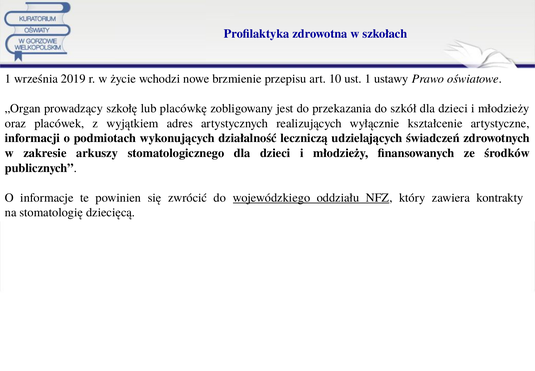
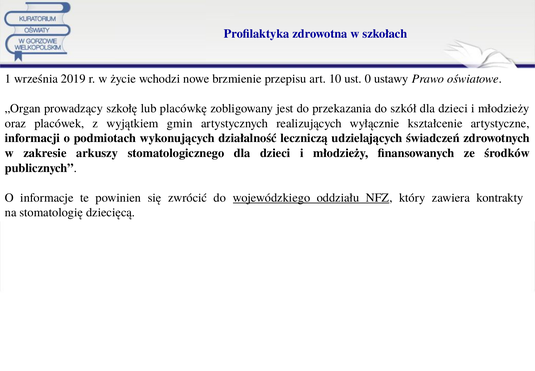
ust 1: 1 -> 0 (368, 79)
adres: adres -> gmin (180, 123)
